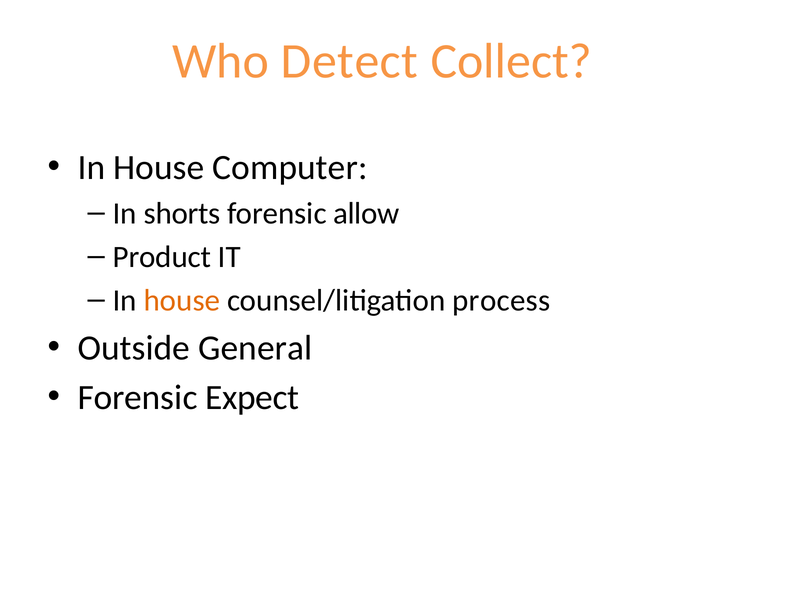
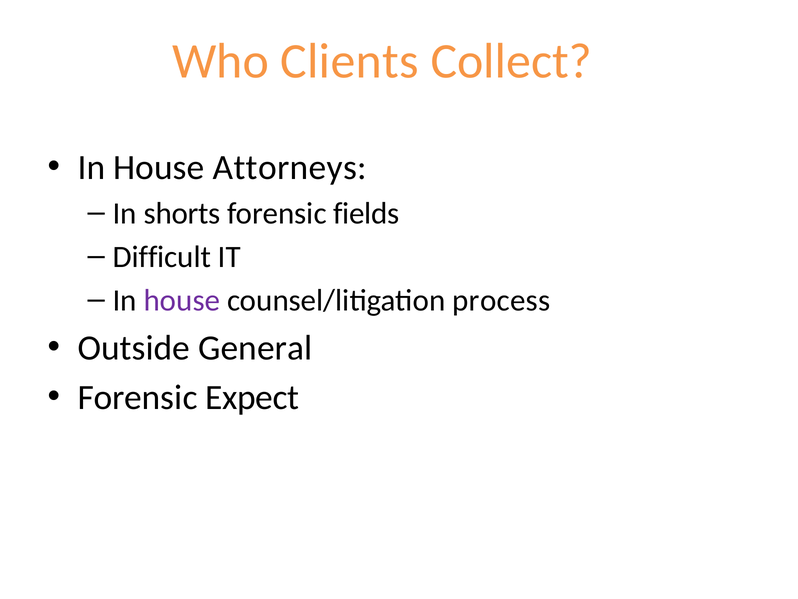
Detect: Detect -> Clients (350, 61)
Computer: Computer -> Attorneys (290, 167)
allow: allow -> fields (366, 213)
Product: Product -> Difficult (162, 257)
house colour: orange -> purple (182, 300)
